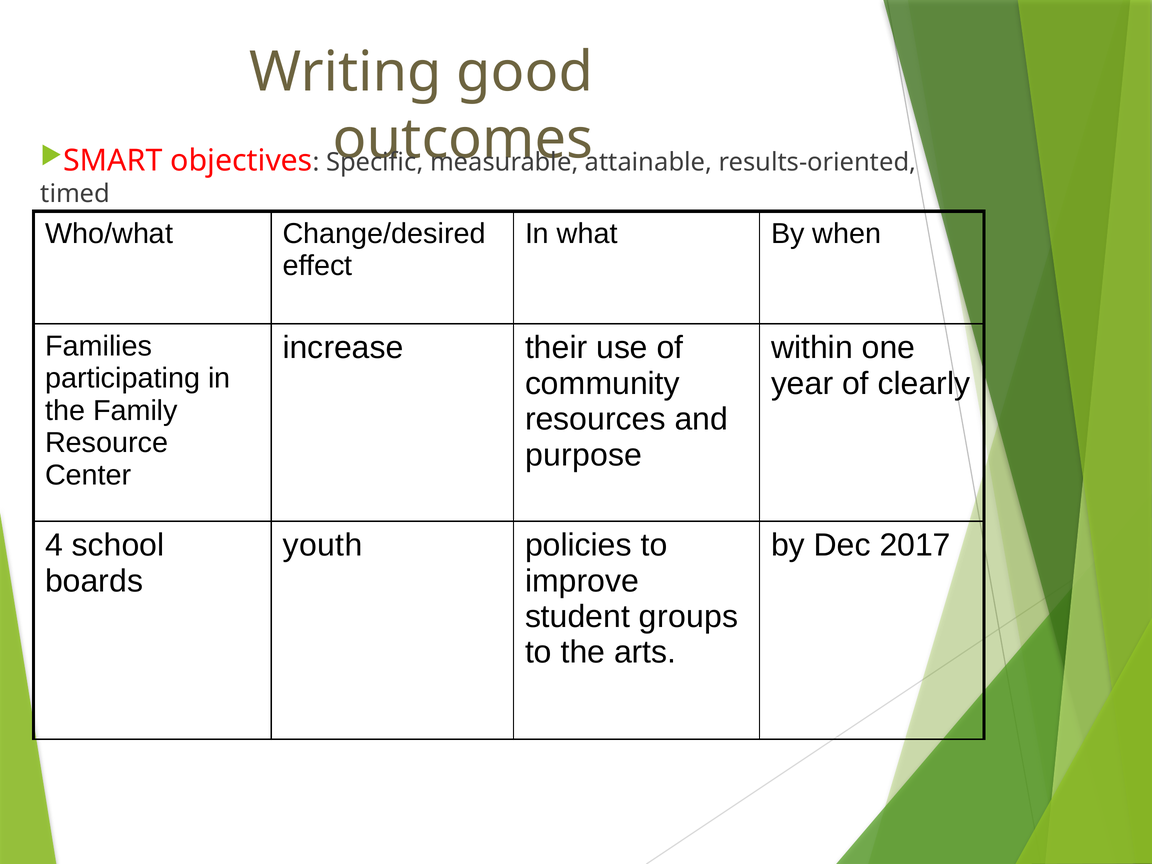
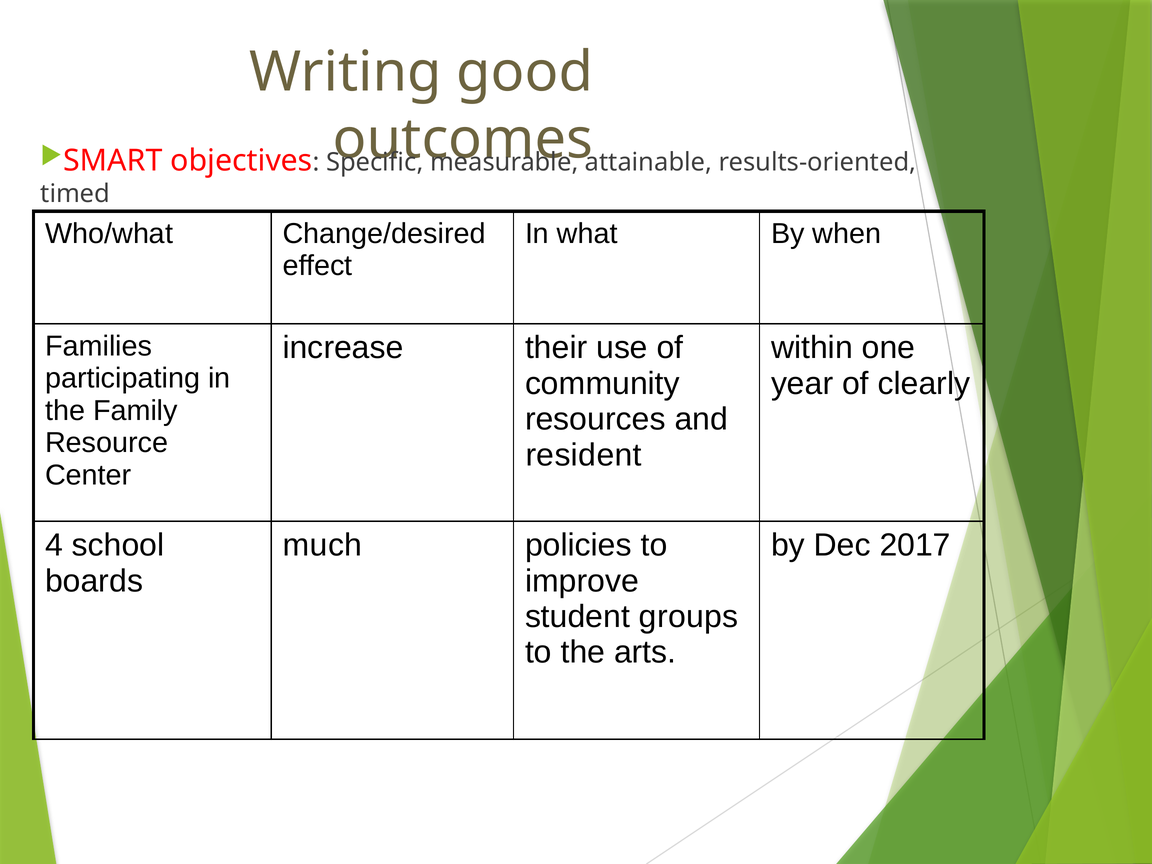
purpose: purpose -> resident (584, 455)
youth: youth -> much (323, 545)
